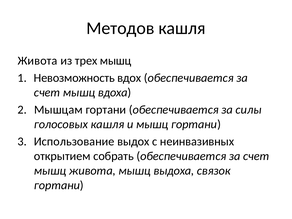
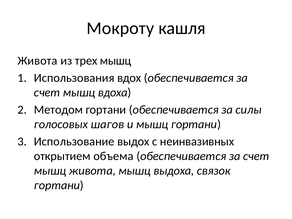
Методов: Методов -> Мокроту (120, 28)
Невозможность: Невозможность -> Использования (74, 78)
Мышцам: Мышцам -> Методом (58, 110)
голосовых кашля: кашля -> шагов (107, 124)
собрать: собрать -> объема (113, 156)
